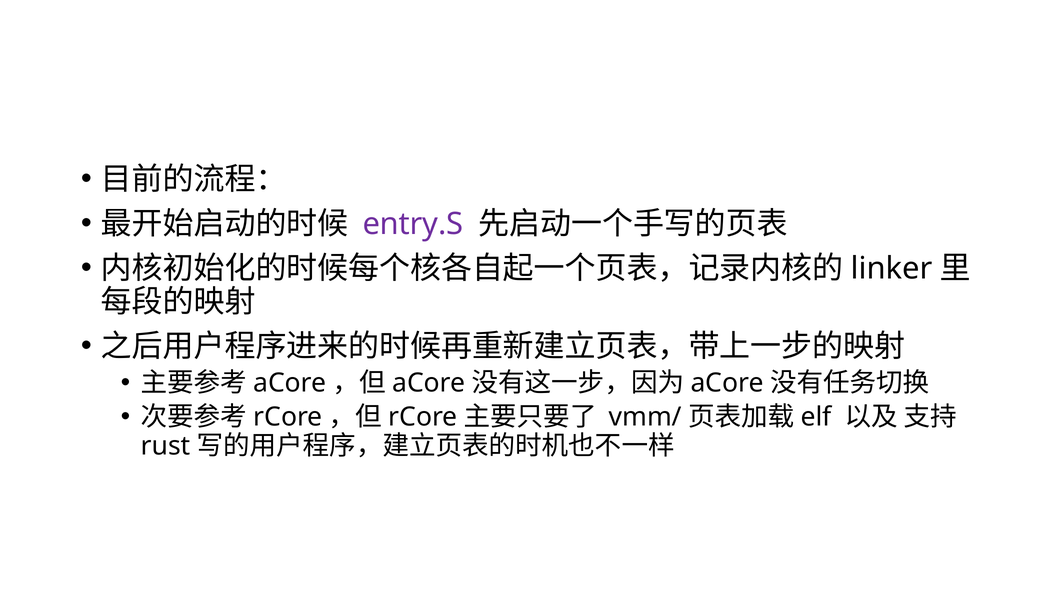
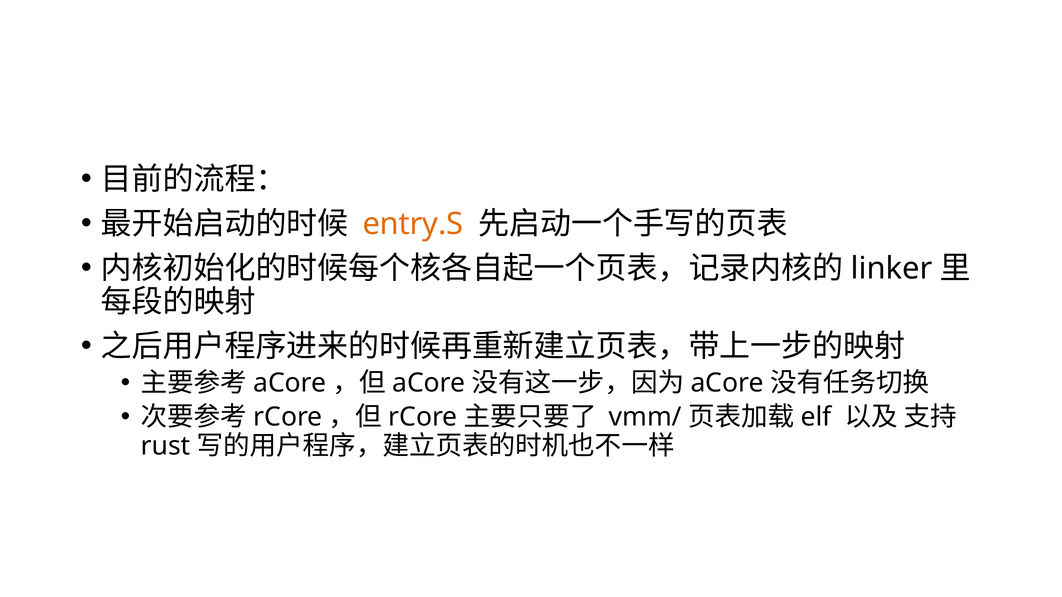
entry.S colour: purple -> orange (413, 224)
